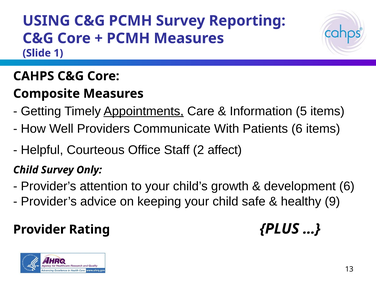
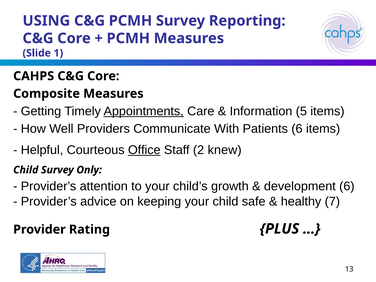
Office underline: none -> present (144, 150)
affect: affect -> knew (225, 150)
9: 9 -> 7 (332, 201)
